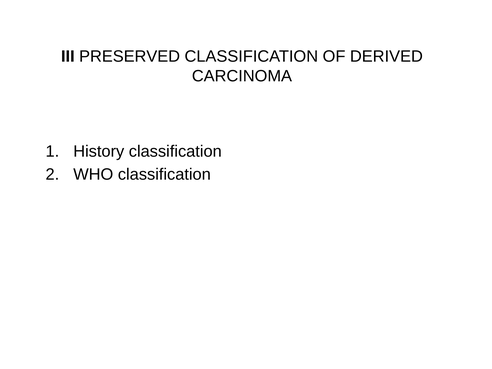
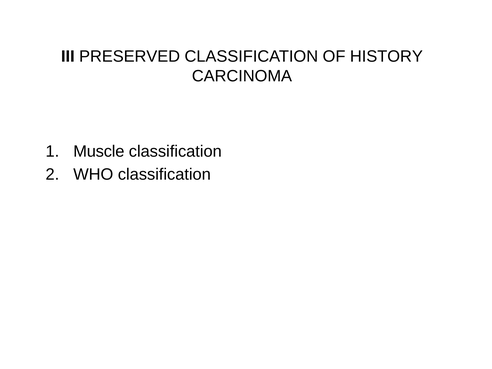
DERIVED: DERIVED -> HISTORY (386, 56)
History: History -> Muscle (99, 151)
